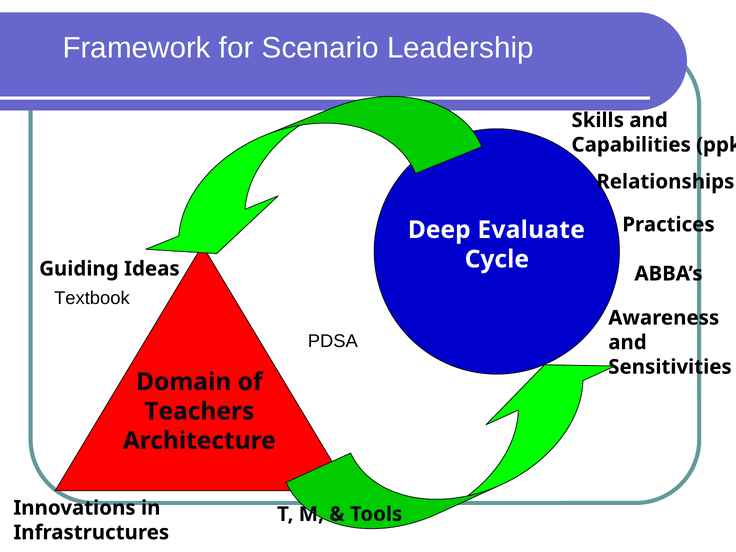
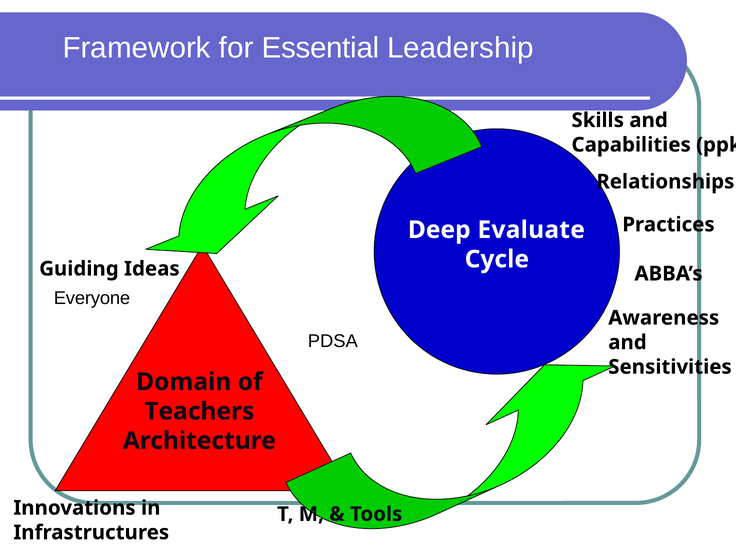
Scenario: Scenario -> Essential (320, 48)
Textbook: Textbook -> Everyone (92, 298)
